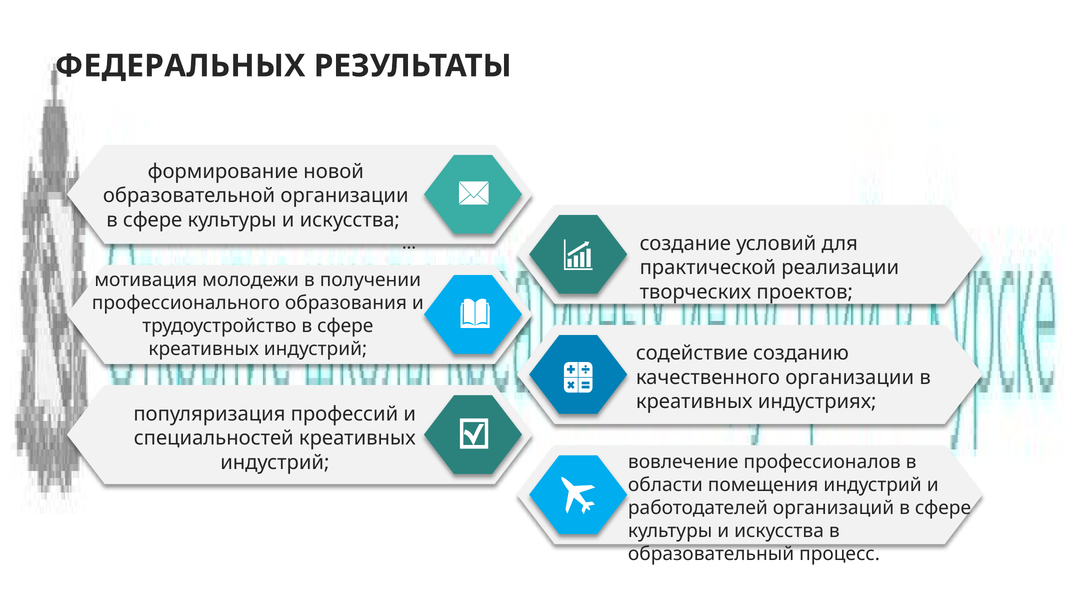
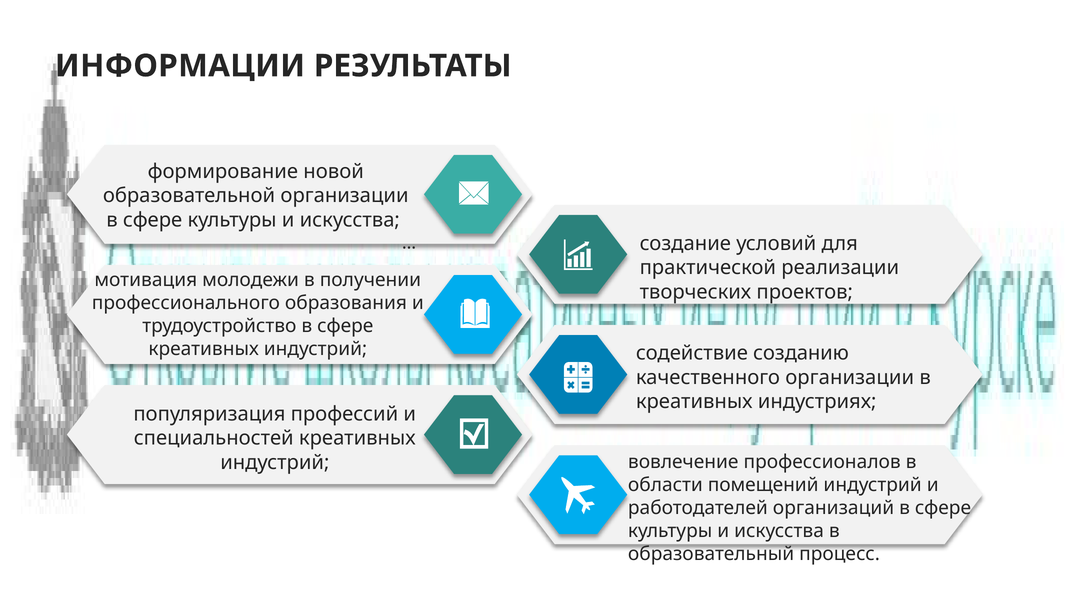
ФЕДЕРАЛЬНЫХ: ФЕДЕРАЛЬНЫХ -> ИНФОРМАЦИИ (180, 66)
помещения: помещения -> помещений (763, 486)
